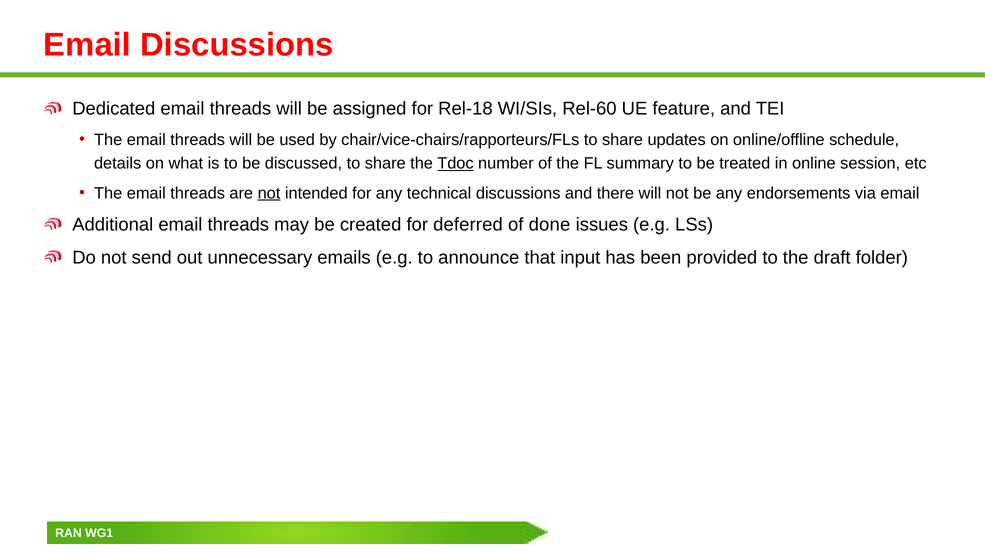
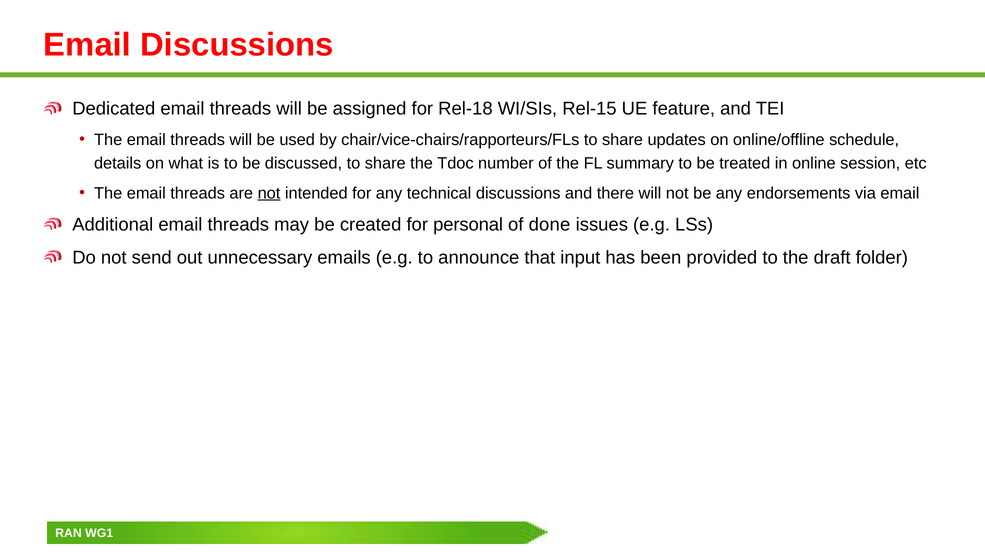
Rel-60: Rel-60 -> Rel-15 (589, 109)
Tdoc underline: present -> none (455, 163)
deferred: deferred -> personal (468, 225)
